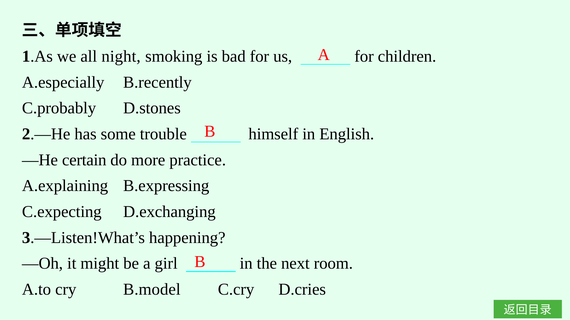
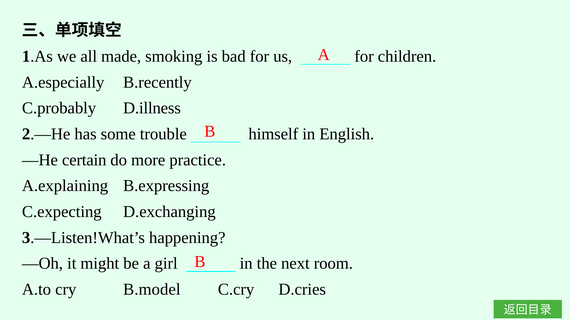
night: night -> made (121, 56)
D.stones: D.stones -> D.illness (152, 108)
